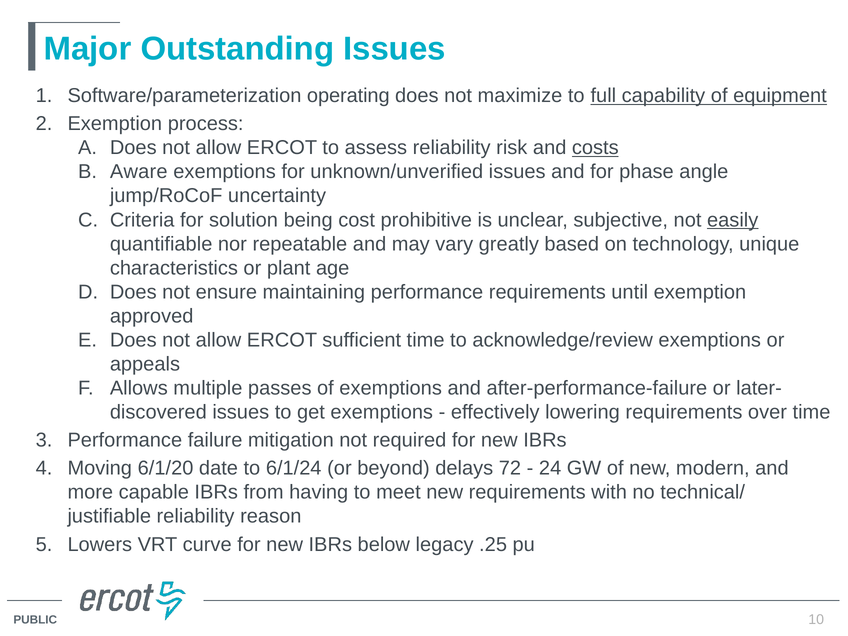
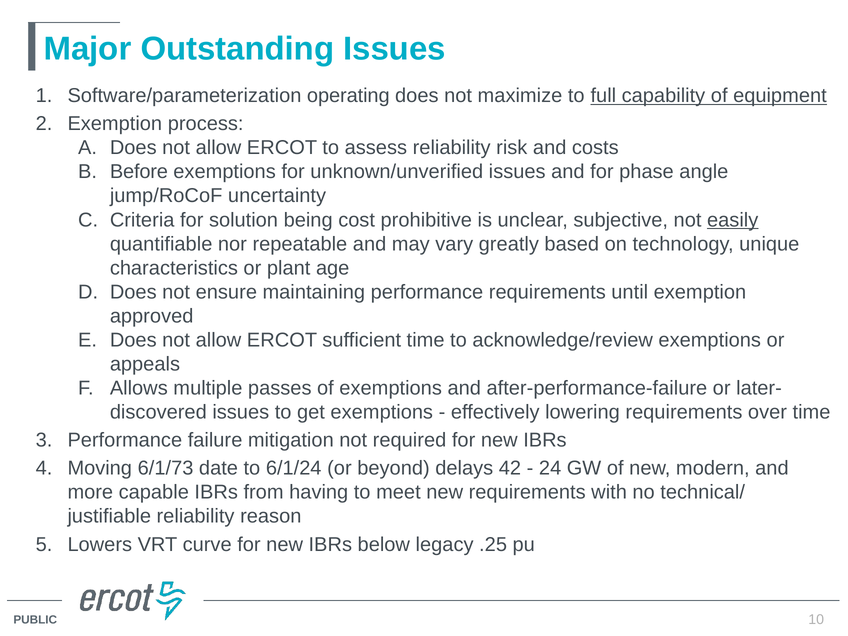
costs underline: present -> none (595, 148)
Aware: Aware -> Before (139, 172)
6/1/20: 6/1/20 -> 6/1/73 (166, 468)
72: 72 -> 42 (510, 468)
